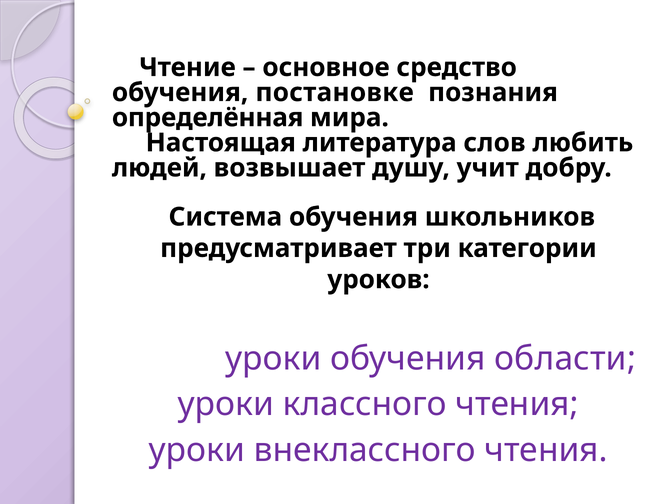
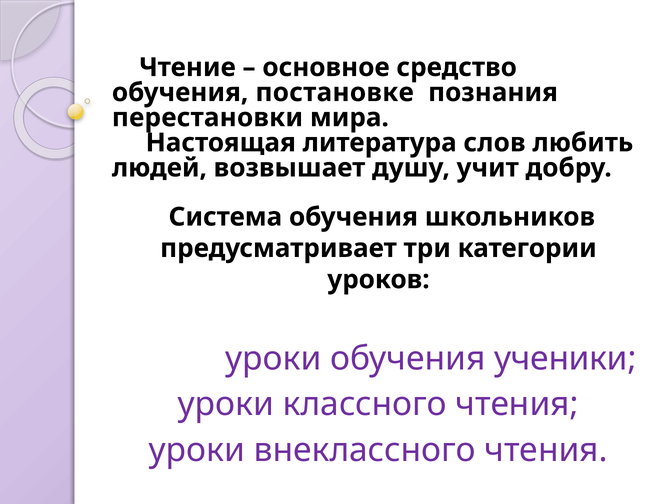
определённая: определённая -> перестановки (207, 118)
области: области -> ученики (565, 358)
